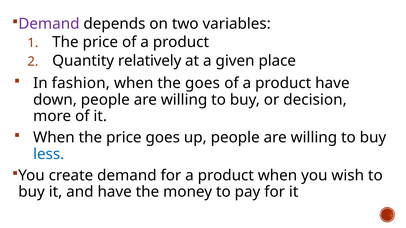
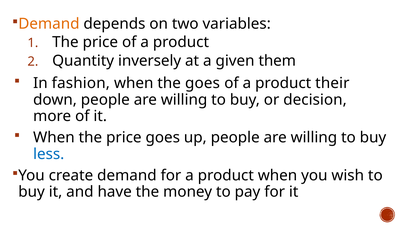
Demand colour: purple -> orange (49, 24)
relatively: relatively -> inversely (150, 61)
place: place -> them (277, 61)
product have: have -> their (332, 83)
